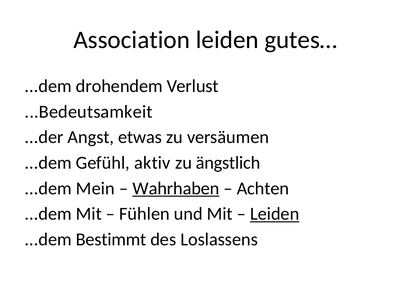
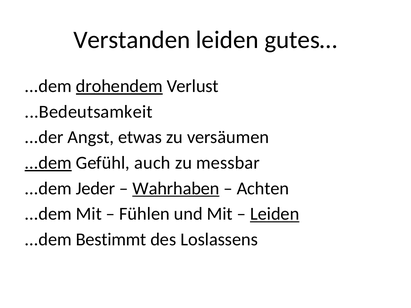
Association: Association -> Verstanden (132, 40)
drohendem underline: none -> present (119, 86)
...dem underline: none -> present (48, 163)
aktiv: aktiv -> auch (152, 163)
ängstlich: ängstlich -> messbar (228, 163)
Mein: Mein -> Jeder (96, 189)
